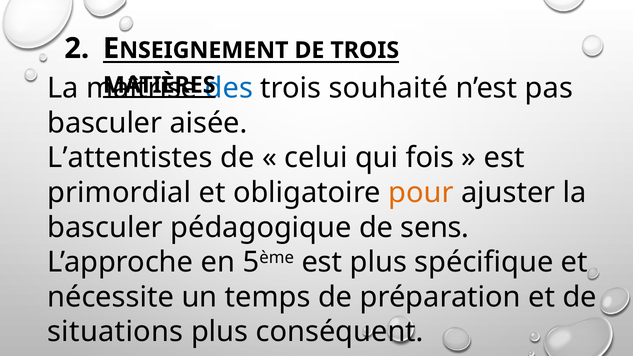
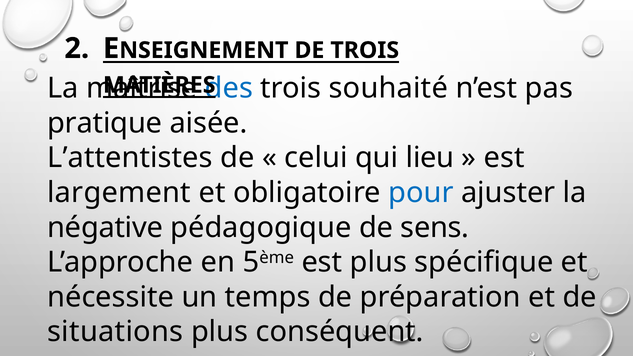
basculer: basculer -> pratique (105, 123)
fois: fois -> lieu (430, 158)
primordial: primordial -> largement (119, 193)
pour colour: orange -> blue (421, 193)
basculer: basculer -> négative (105, 228)
